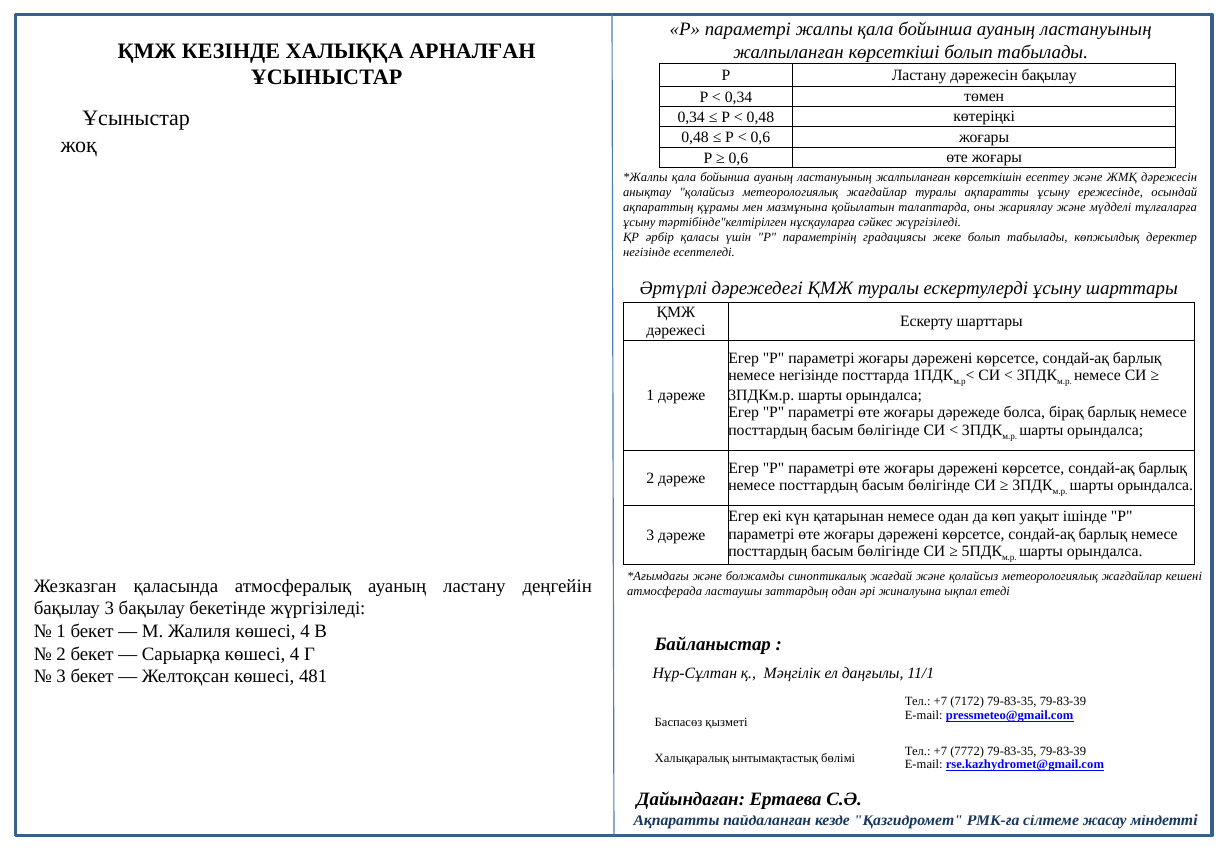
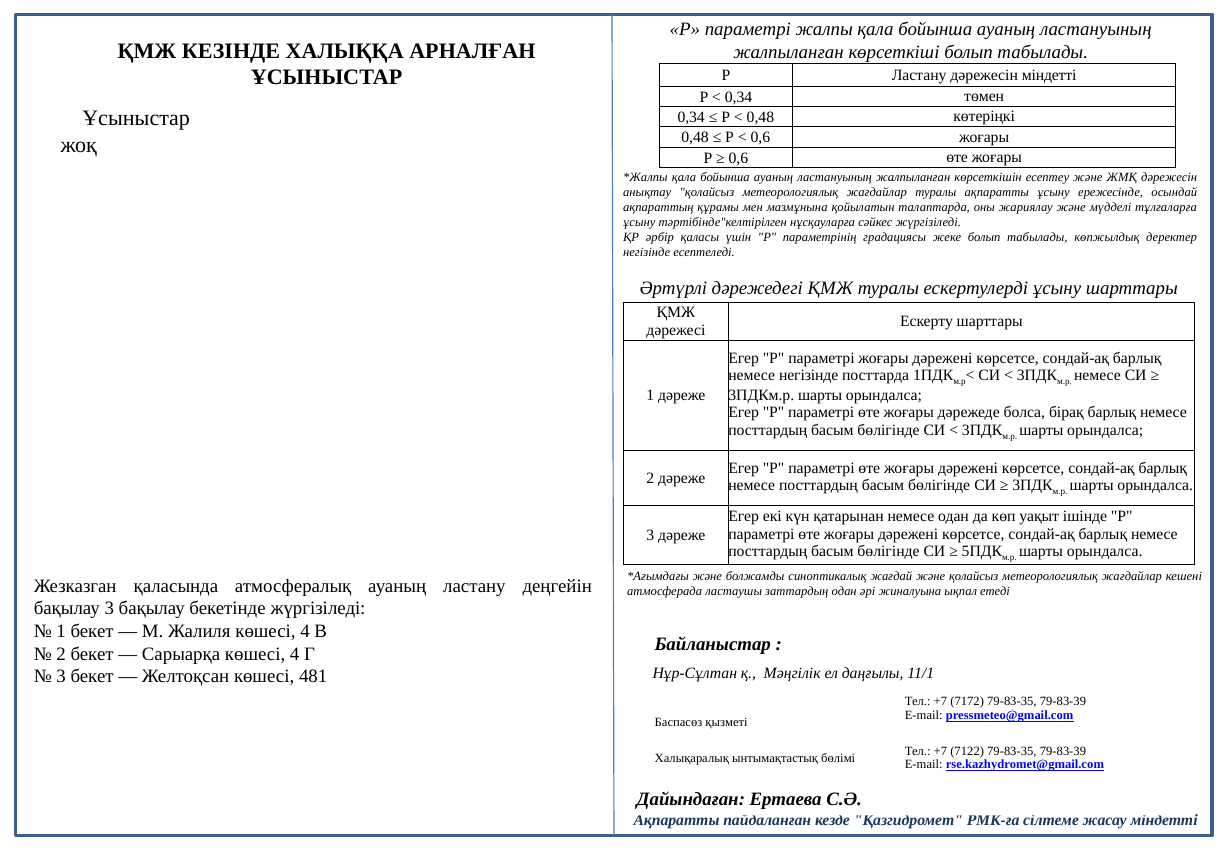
дәрежесін бақылау: бақылау -> міндетті (1049, 75)
7772: 7772 -> 7122 (967, 751)
